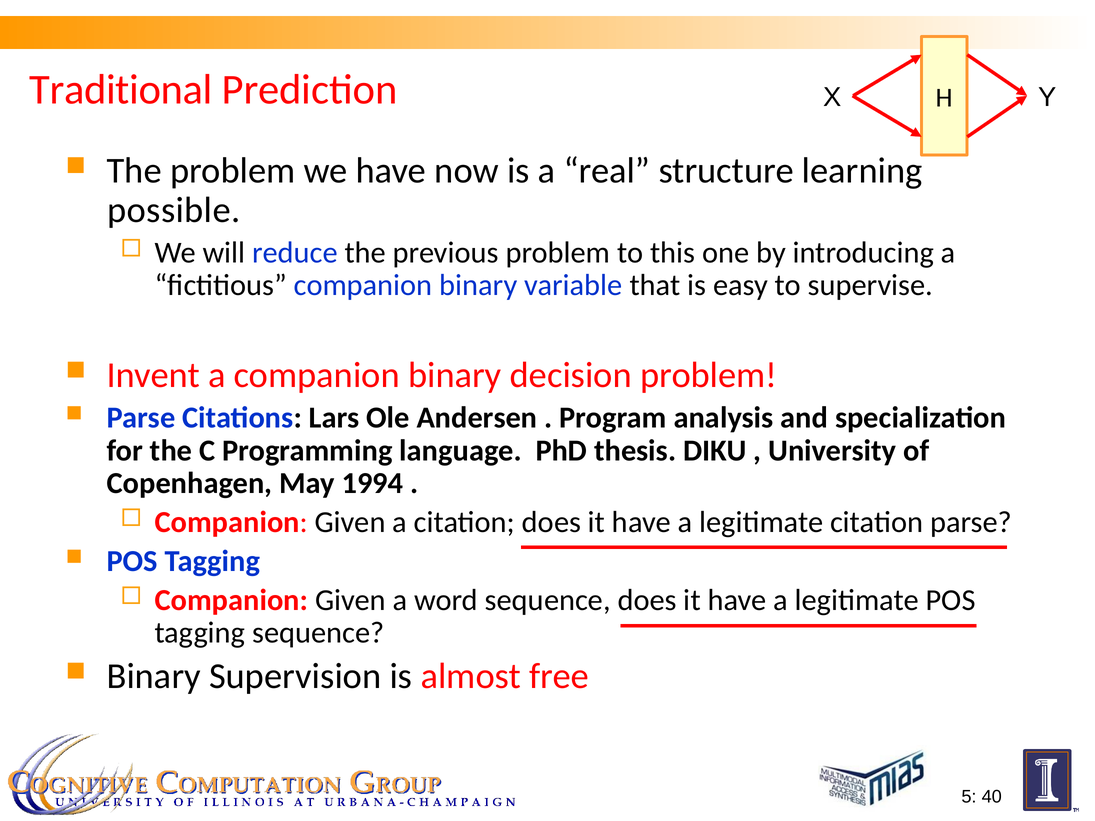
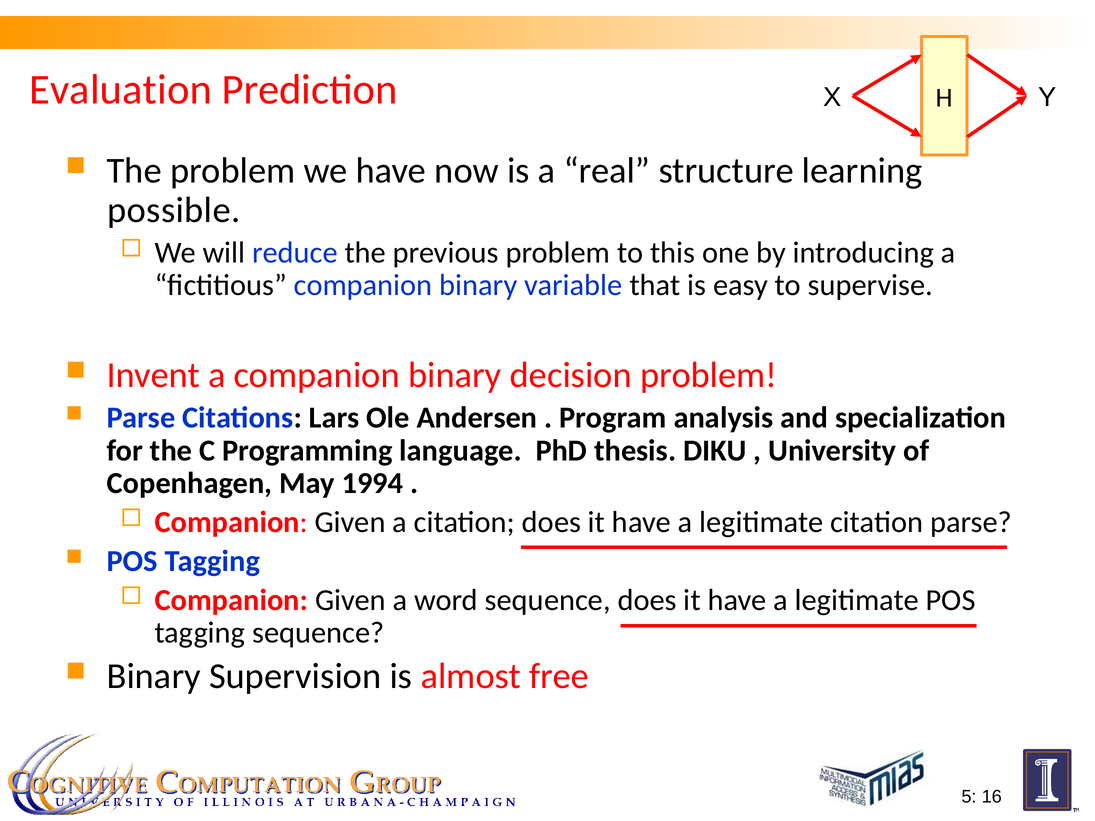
Traditional: Traditional -> Evaluation (121, 90)
40: 40 -> 16 (992, 797)
